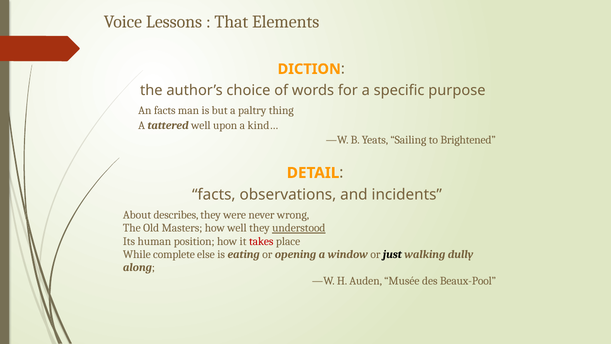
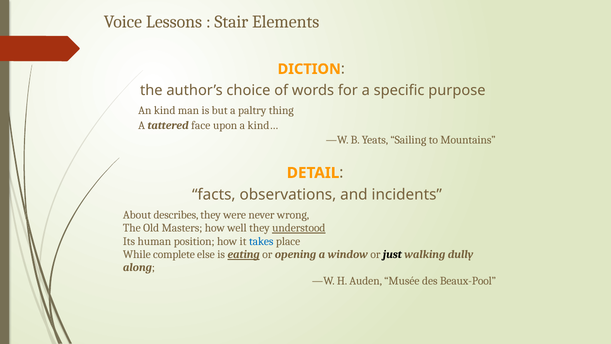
That: That -> Stair (231, 22)
An facts: facts -> kind (165, 110)
tattered well: well -> face (201, 125)
Brightened: Brightened -> Mountains (468, 140)
takes colour: red -> blue (261, 241)
eating underline: none -> present (244, 254)
